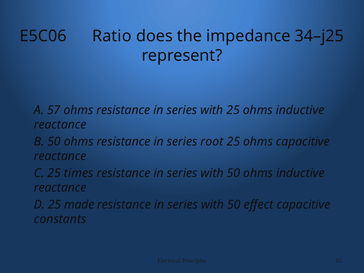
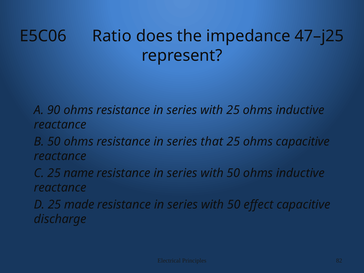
34–j25: 34–j25 -> 47–j25 (319, 36)
57: 57 -> 90 (54, 110)
root: root -> that (212, 142)
times: times -> name (79, 173)
constants: constants -> discharge (60, 219)
